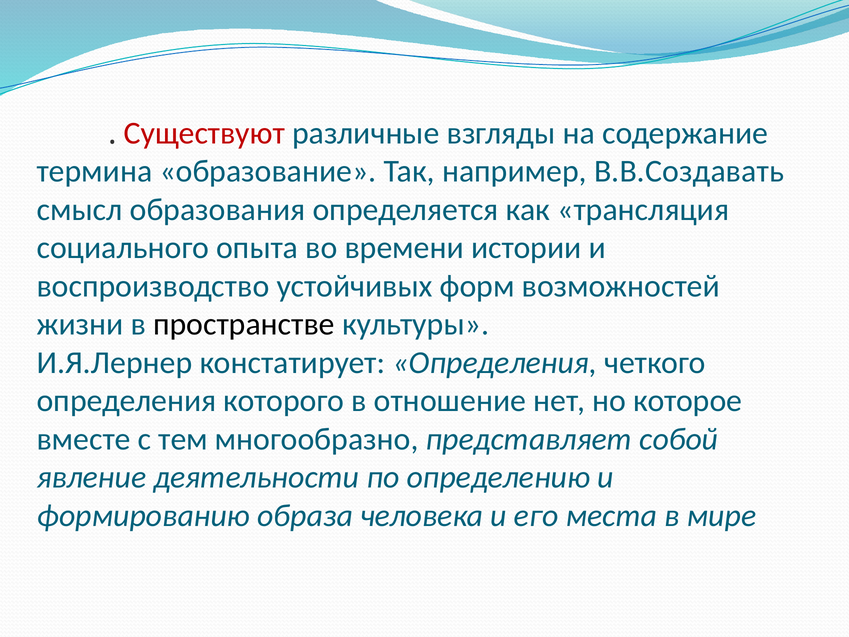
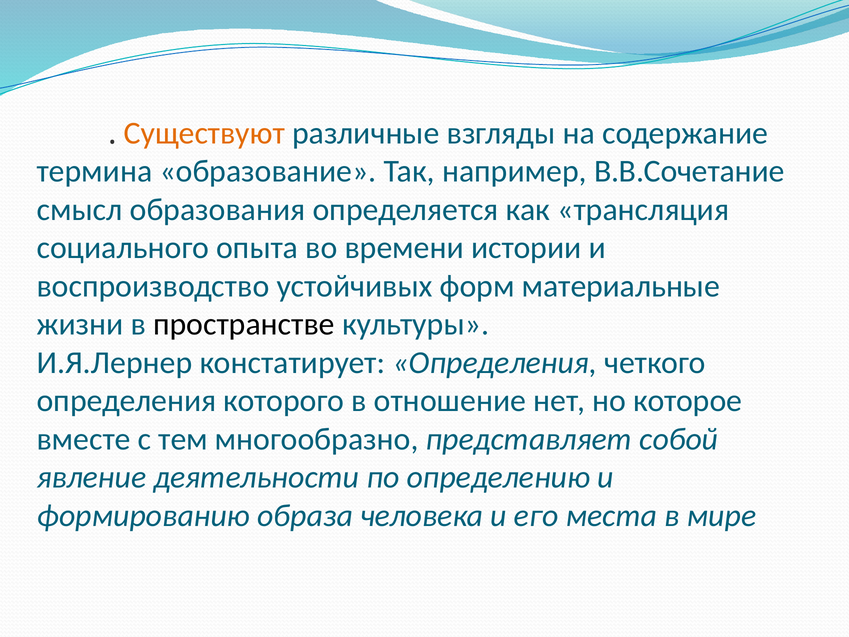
Существуют colour: red -> orange (204, 133)
В.В.Создавать: В.В.Создавать -> В.В.Сочетание (689, 171)
возможностей: возможностей -> материальные (621, 286)
